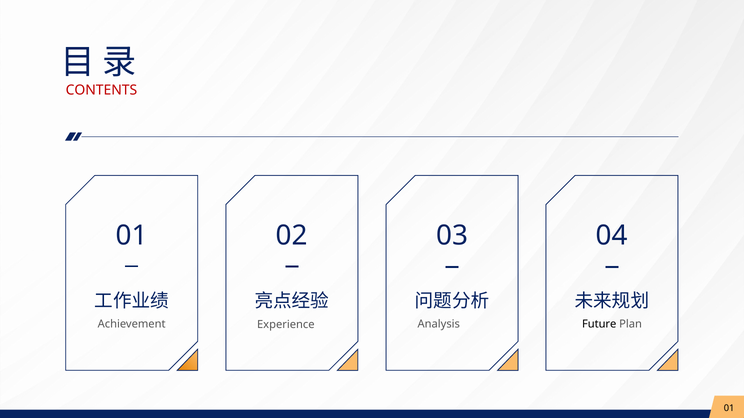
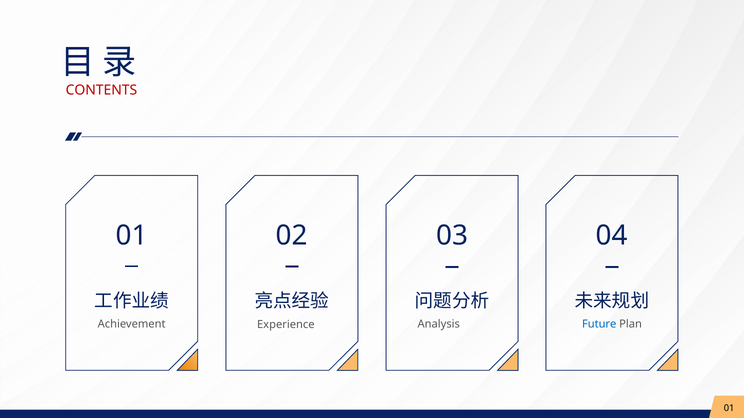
Future colour: black -> blue (599, 324)
